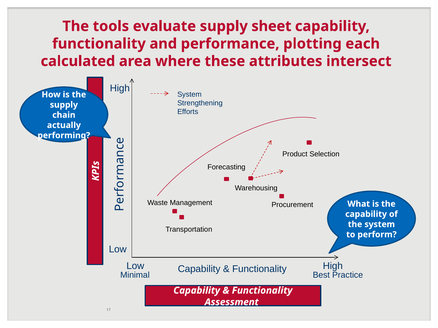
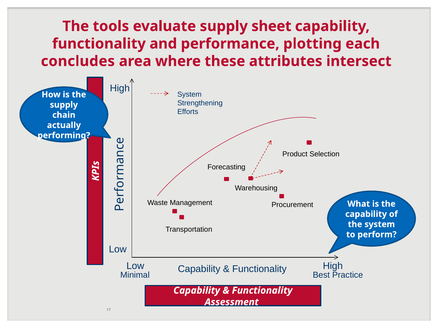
calculated: calculated -> concludes (78, 61)
